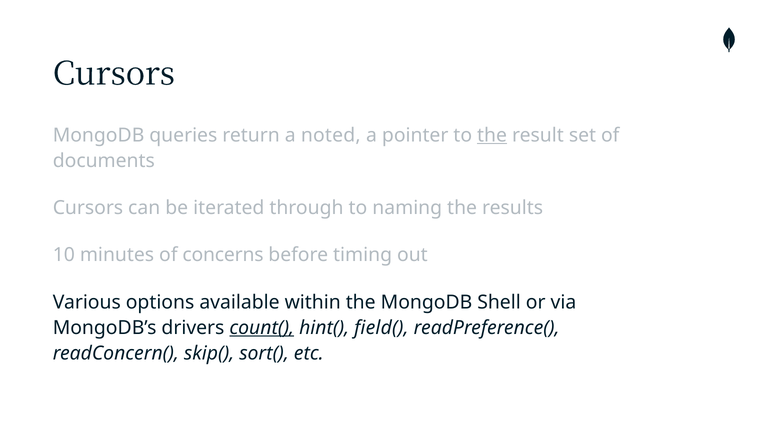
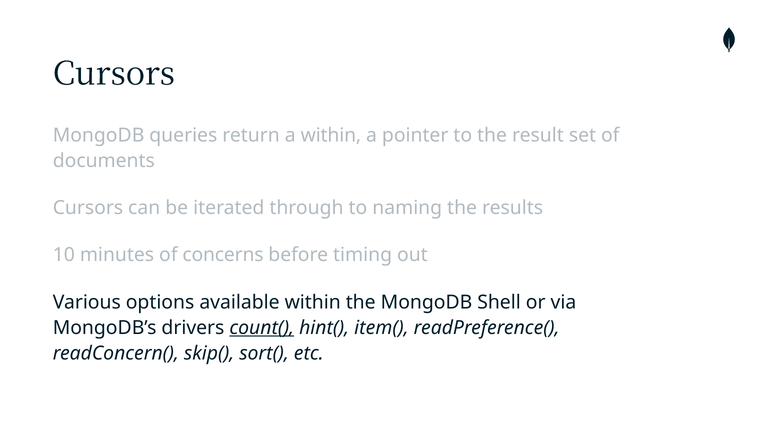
a noted: noted -> within (331, 135)
the underline: present -> none (492, 135)
field(: field( -> item( (381, 328)
